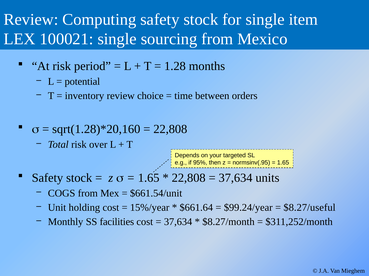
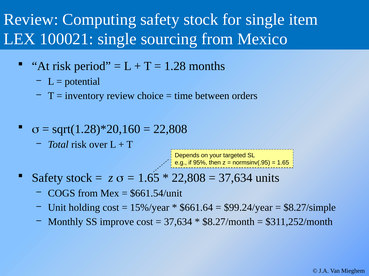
$8.27/useful: $8.27/useful -> $8.27/simple (310, 208)
facilities: facilities -> improve (117, 222)
